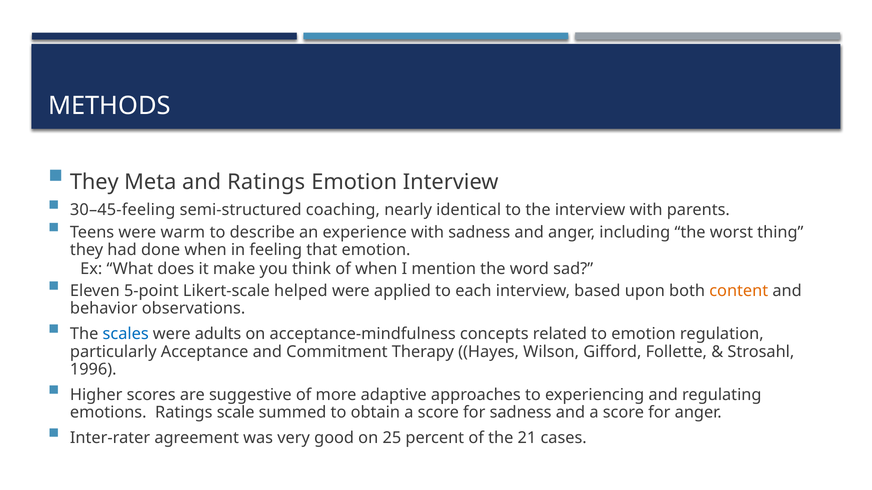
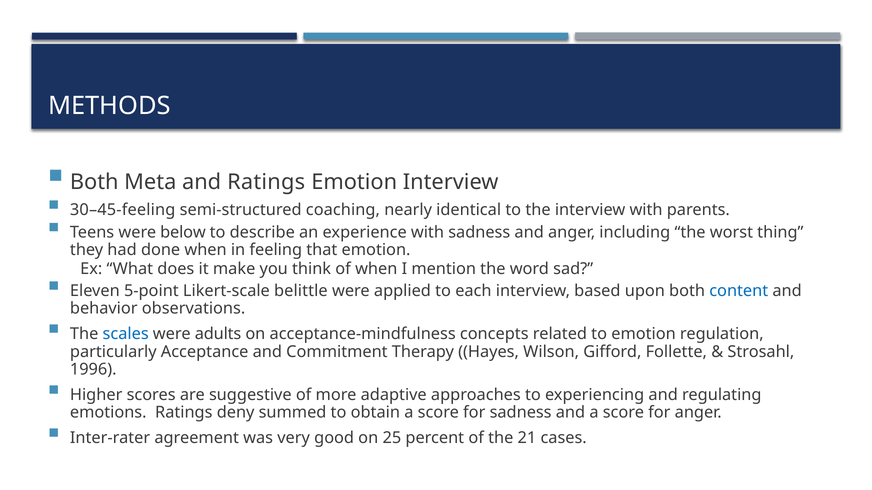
They: They -> Both (94, 182)
warm: warm -> below (183, 233)
helped: helped -> belittle (301, 291)
content colour: orange -> blue (739, 291)
scale: scale -> deny (236, 413)
